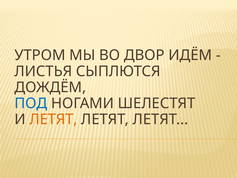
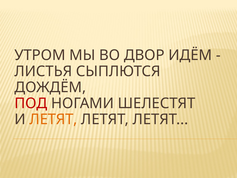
ПОД colour: blue -> red (31, 103)
